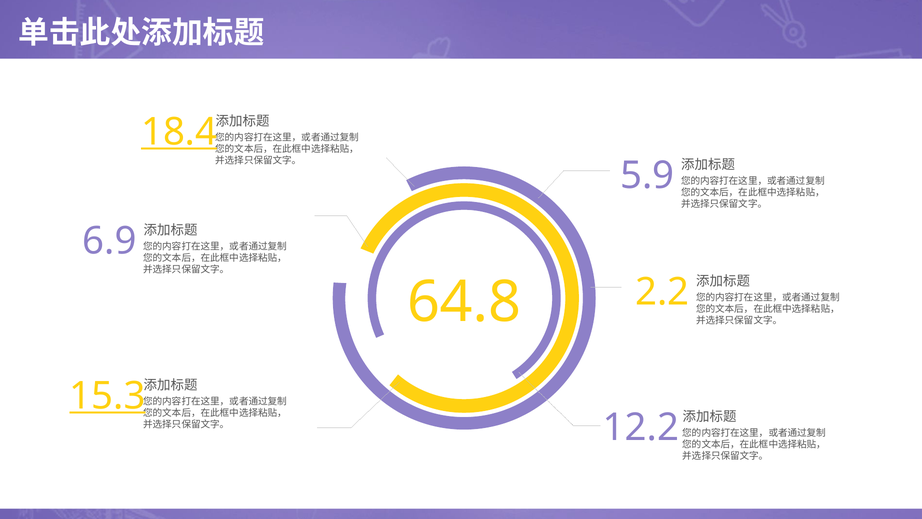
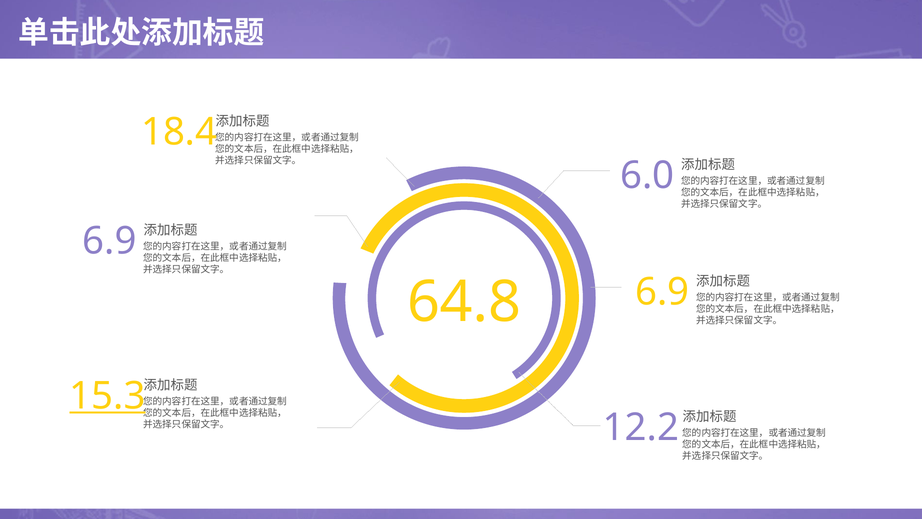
18.4 underline: present -> none (179, 132)
5.9: 5.9 -> 6.0 (647, 175)
2.2: 2.2 -> 6.9 (662, 292)
